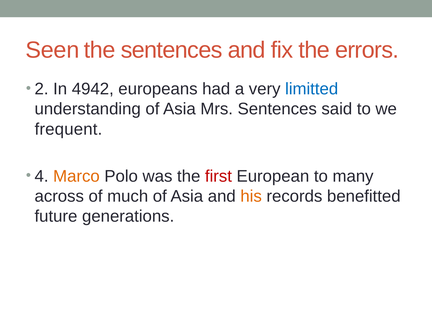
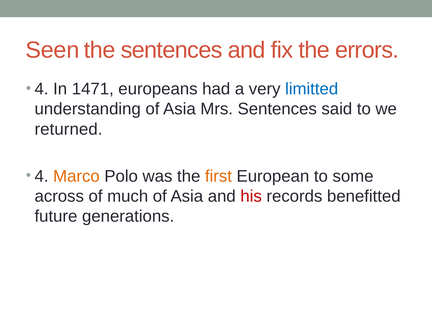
2: 2 -> 4 (42, 89)
4942: 4942 -> 1471 (93, 89)
frequent: frequent -> returned (68, 129)
first colour: red -> orange (218, 176)
many: many -> some (353, 176)
his colour: orange -> red (251, 196)
